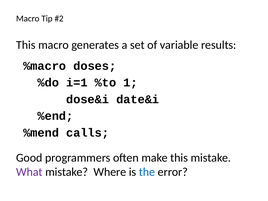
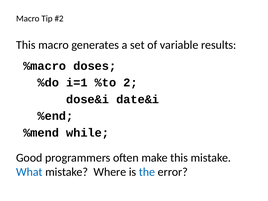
1: 1 -> 2 (130, 83)
calls: calls -> while (88, 133)
What colour: purple -> blue (29, 172)
